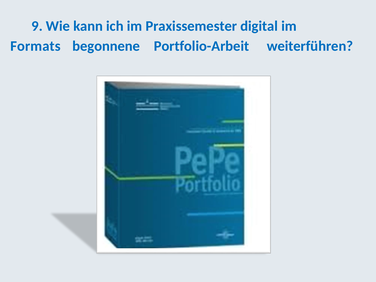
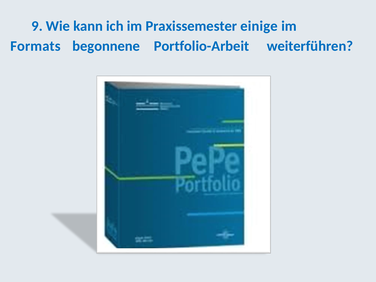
digital: digital -> einige (259, 26)
